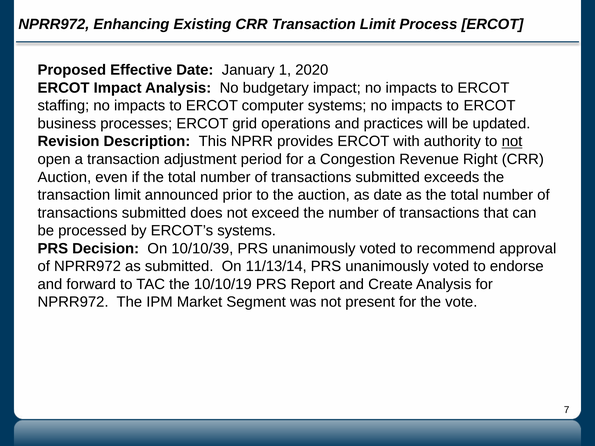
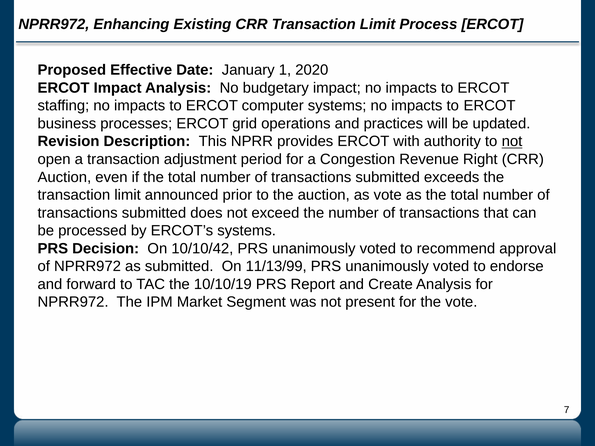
as date: date -> vote (388, 195)
10/10/39: 10/10/39 -> 10/10/42 (202, 249)
11/13/14: 11/13/14 -> 11/13/99 (276, 266)
